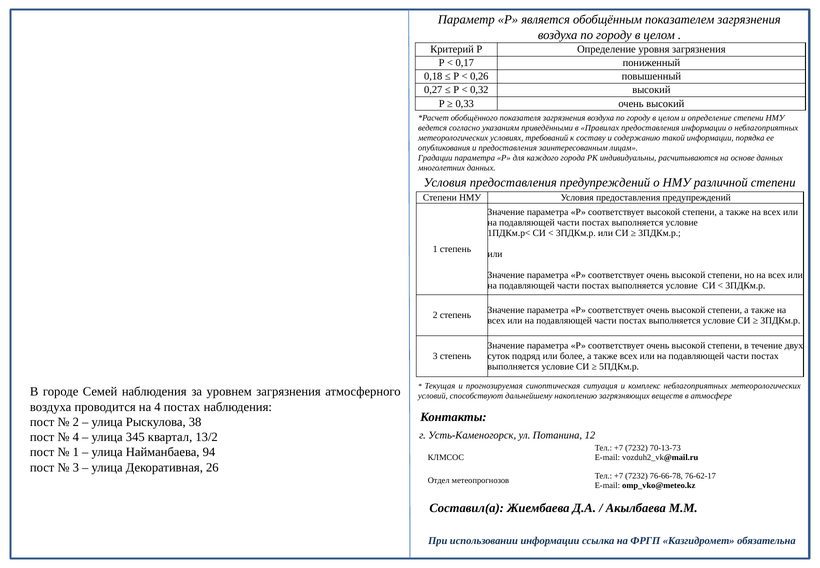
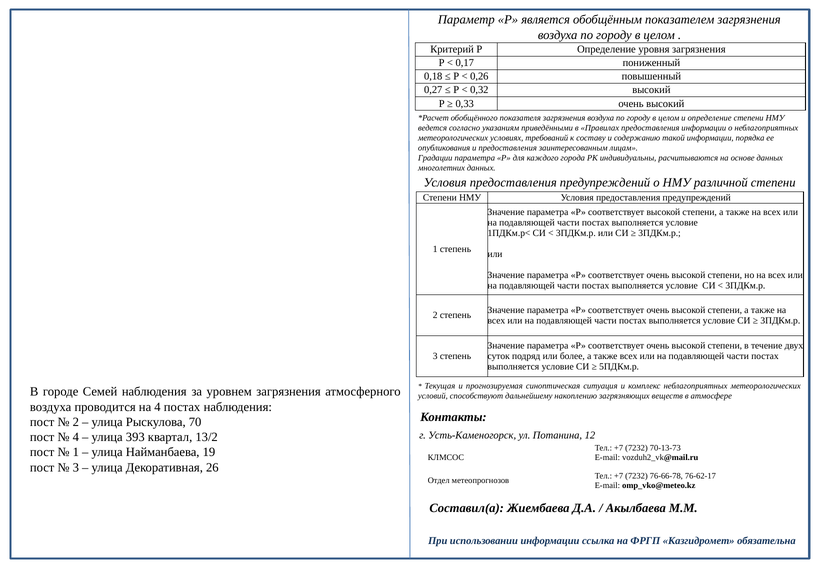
38: 38 -> 70 (195, 422)
345: 345 -> 393 (135, 437)
94: 94 -> 19 (209, 452)
